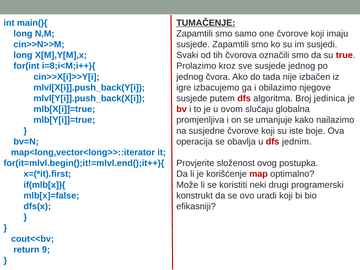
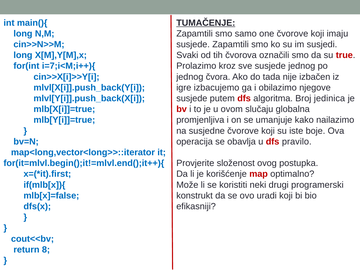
i=8;i<M;i++){: i=8;i<M;i++){ -> i=7;i<M;i++){ (69, 66)
jednim: jednim -> pravilo (297, 142)
9: 9 -> 8 (46, 250)
